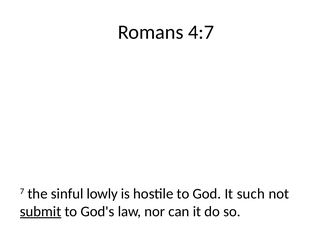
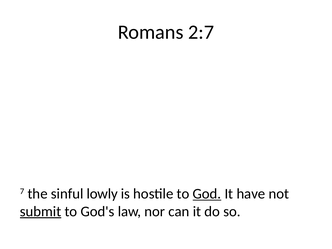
4:7: 4:7 -> 2:7 (201, 32)
God underline: none -> present (207, 194)
such: such -> have (251, 194)
